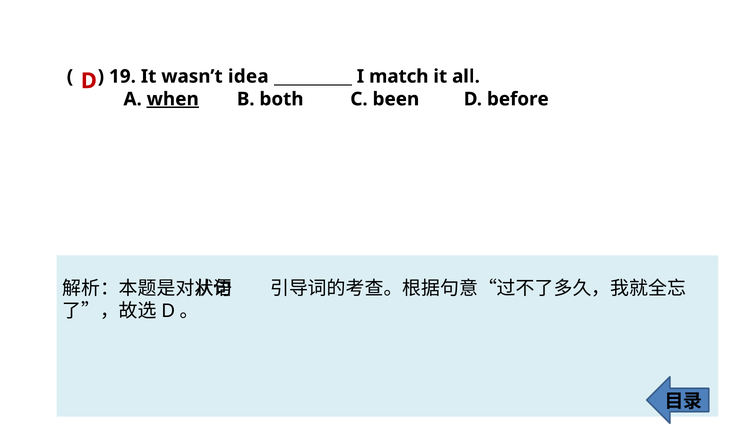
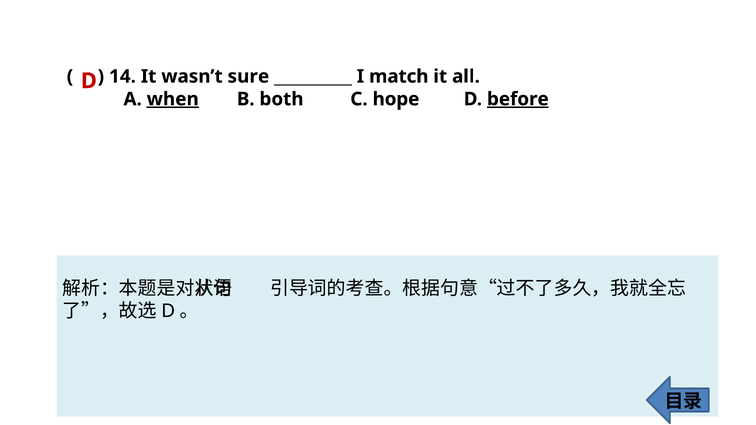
19: 19 -> 14 (122, 76)
idea: idea -> sure (248, 76)
been: been -> hope (396, 99)
before underline: none -> present (518, 99)
